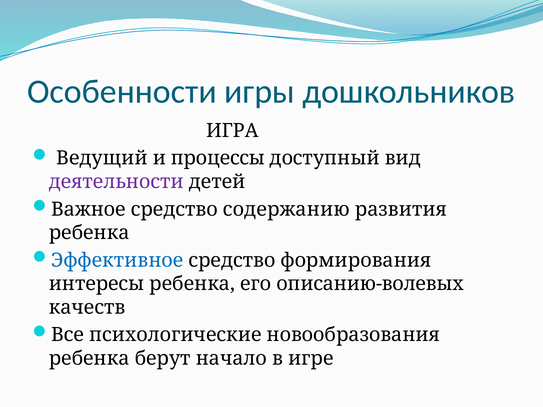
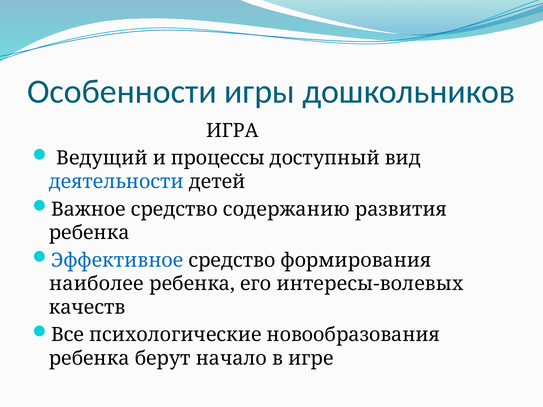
деятельности colour: purple -> blue (116, 182)
интересы: интересы -> наиболее (96, 284)
описанию-волевых: описанию-волевых -> интересы-волевых (370, 284)
